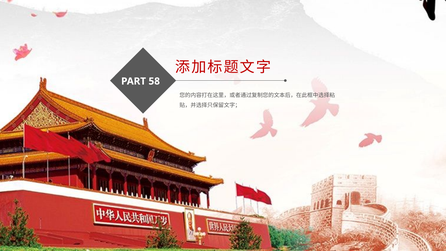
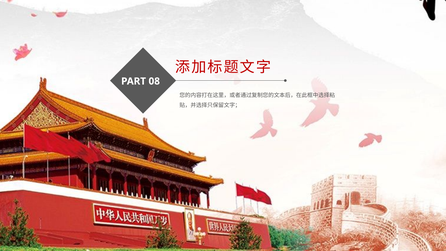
58: 58 -> 08 (154, 81)
